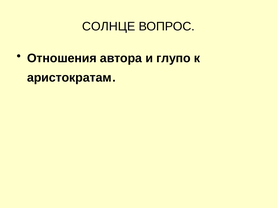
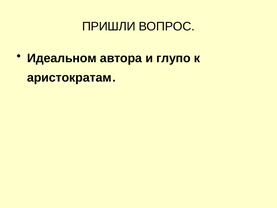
СОЛНЦЕ: СОЛНЦЕ -> ПРИШЛИ (109, 26)
Отношения: Отношения -> Идеальном (62, 58)
